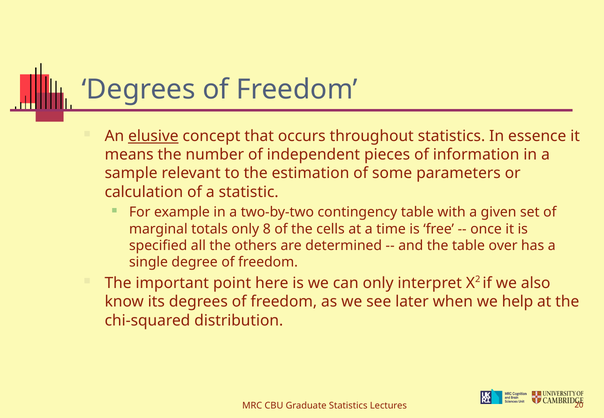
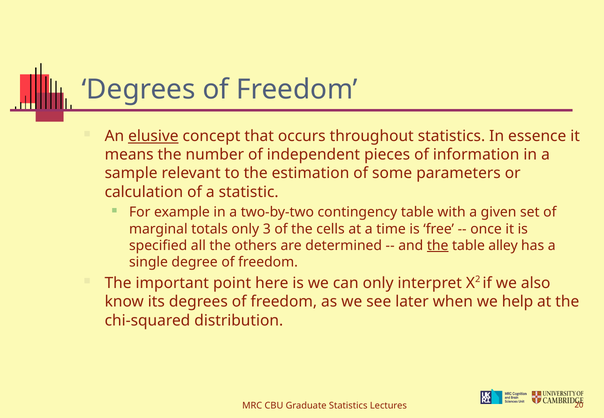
8: 8 -> 3 (267, 229)
the underline: none -> present (438, 246)
over: over -> alley (503, 246)
